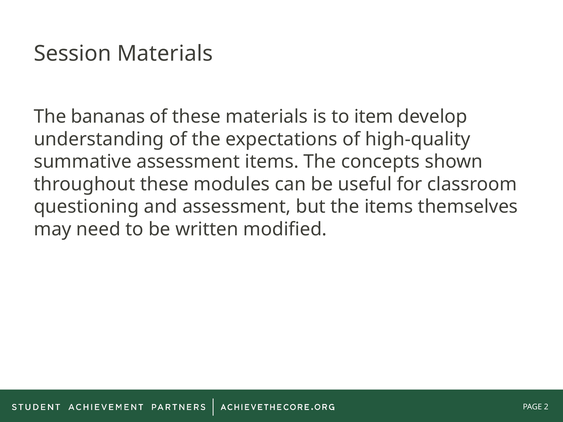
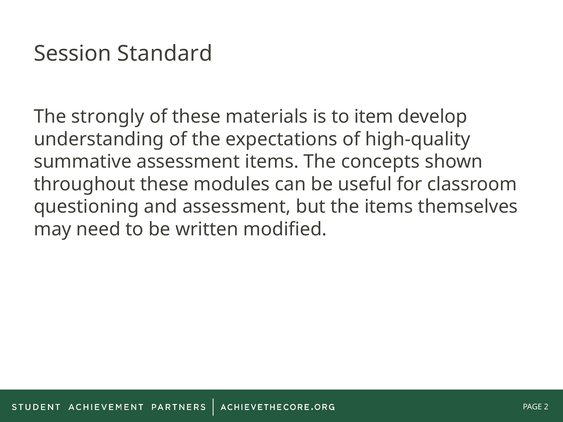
Session Materials: Materials -> Standard (165, 54)
bananas: bananas -> strongly (108, 117)
